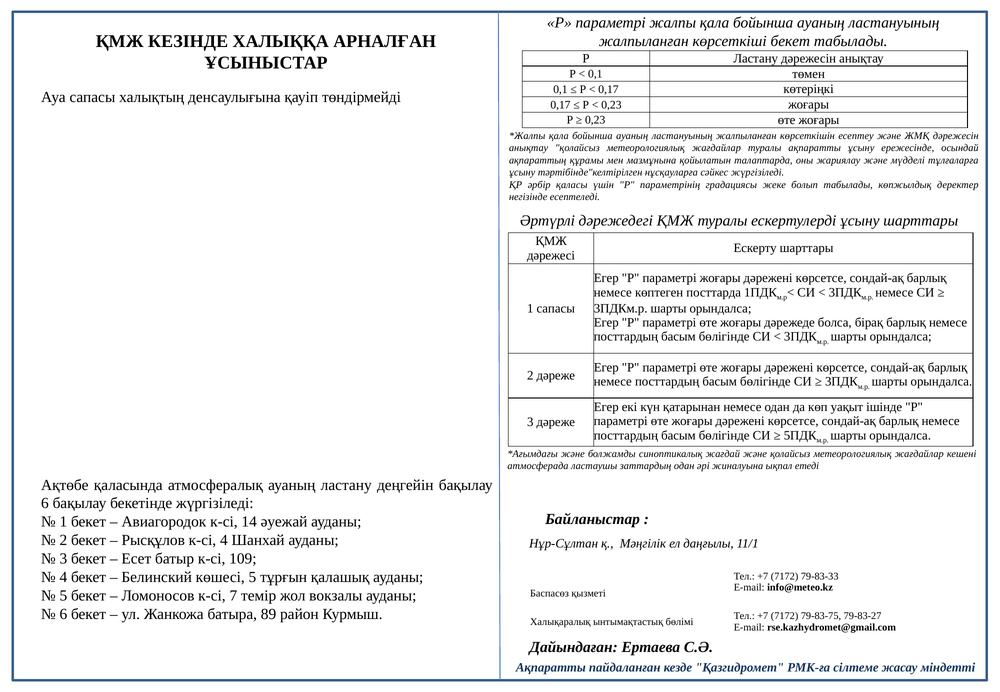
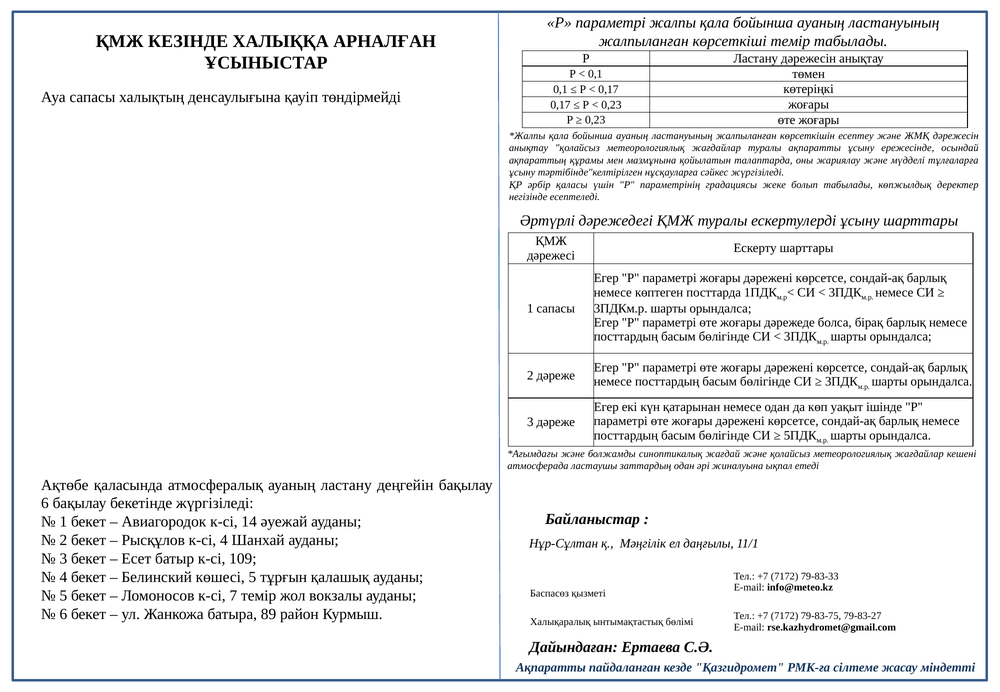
көрсеткіші бекет: бекет -> темір (790, 41)
